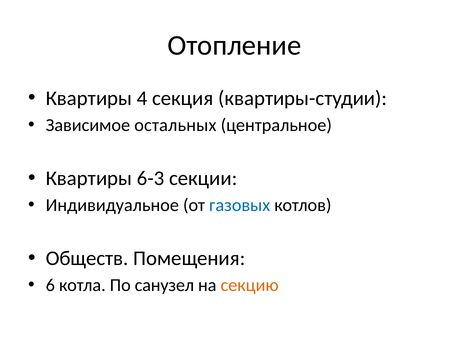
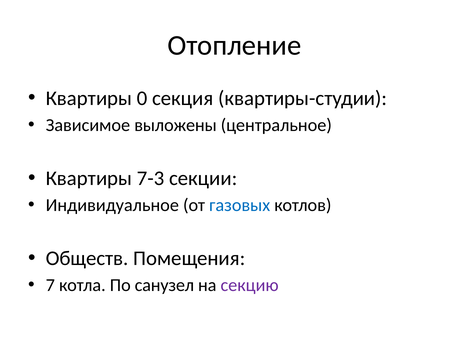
4: 4 -> 0 (142, 98)
остальных: остальных -> выложены (176, 125)
6-3: 6-3 -> 7-3 (151, 179)
6: 6 -> 7 (50, 286)
секцию colour: orange -> purple (250, 286)
